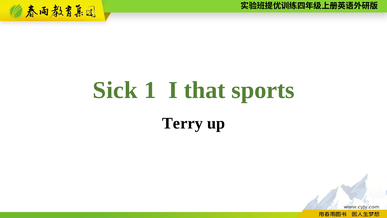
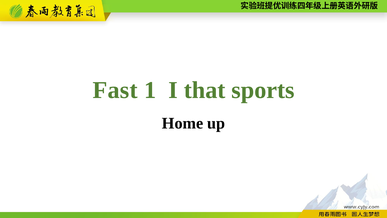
Sick: Sick -> Fast (115, 90)
Terry: Terry -> Home (183, 123)
